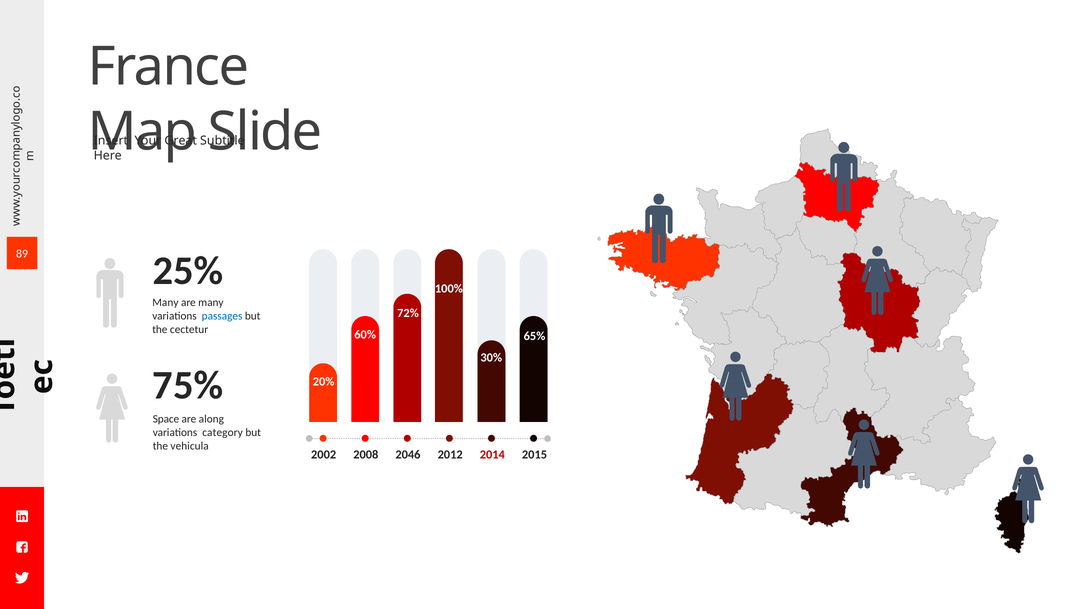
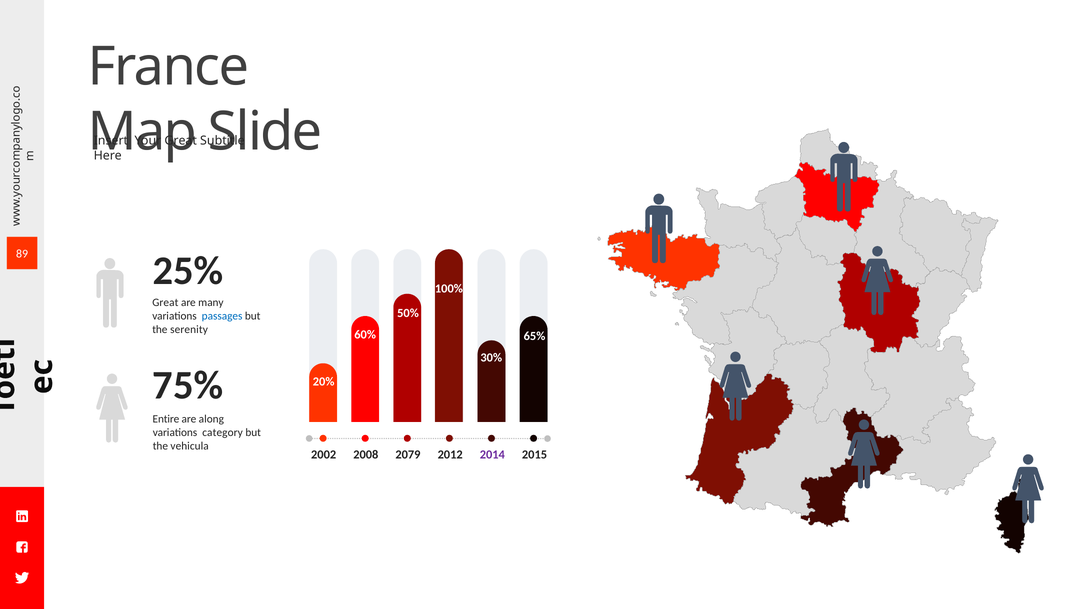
Many: Many -> Great (165, 302)
72%: 72% -> 50% (408, 313)
cectetur: cectetur -> serenity (189, 329)
Space: Space -> Entire (166, 419)
2046: 2046 -> 2079 (408, 454)
2014 colour: red -> purple (492, 454)
